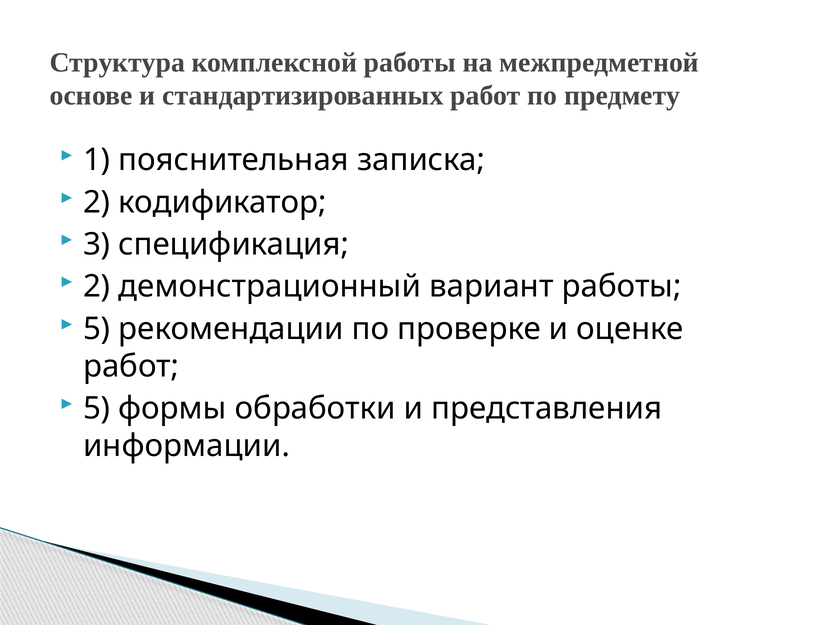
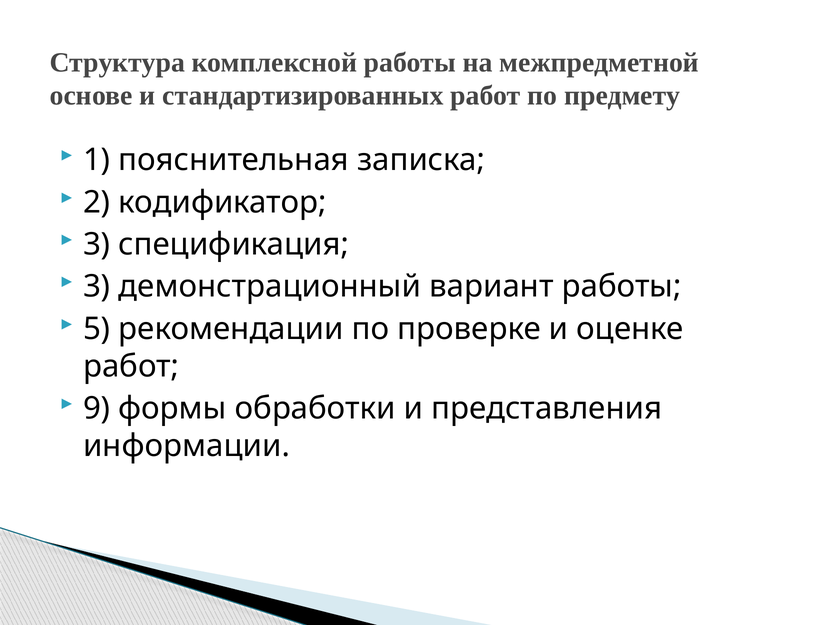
2: 2 -> 3 (97, 286)
5: 5 -> 9 (97, 408)
